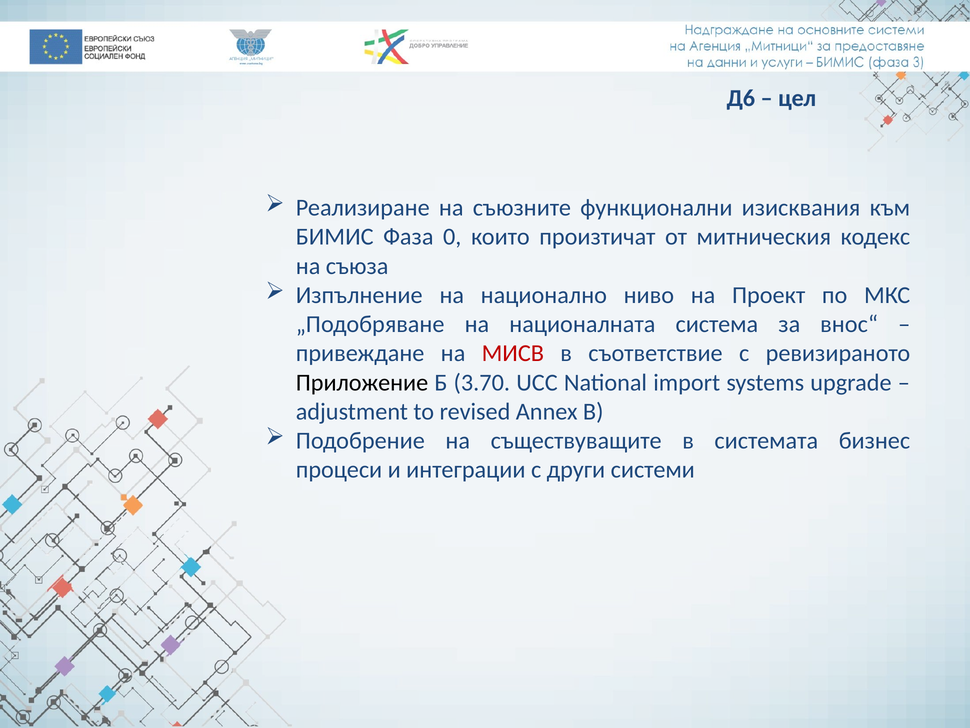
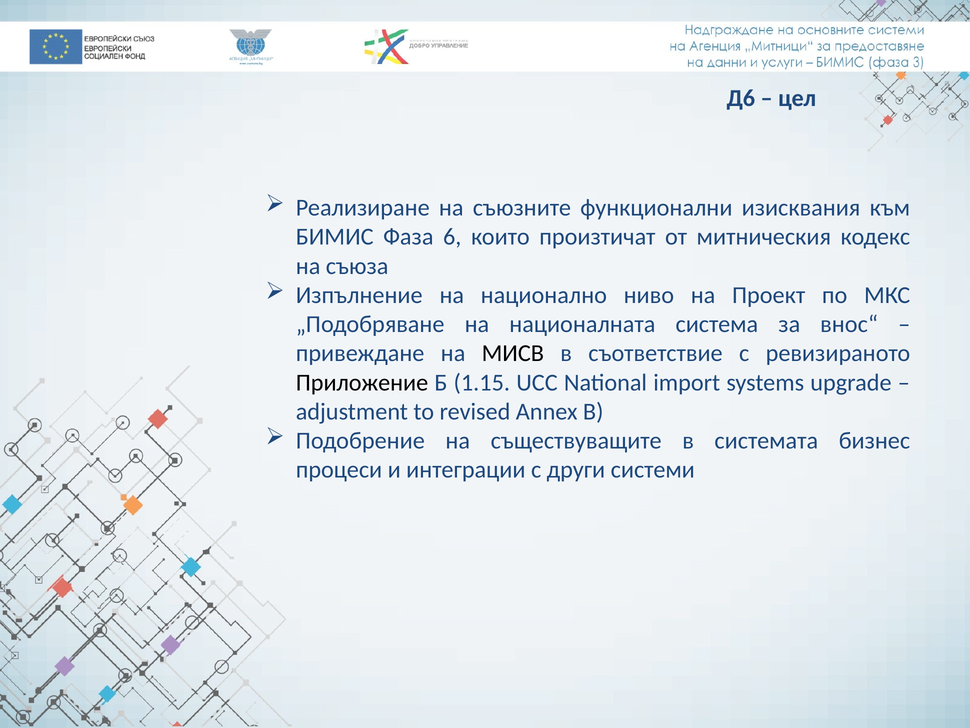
0: 0 -> 6 (452, 237)
МИСВ colour: red -> black (513, 353)
3.70: 3.70 -> 1.15 (482, 382)
